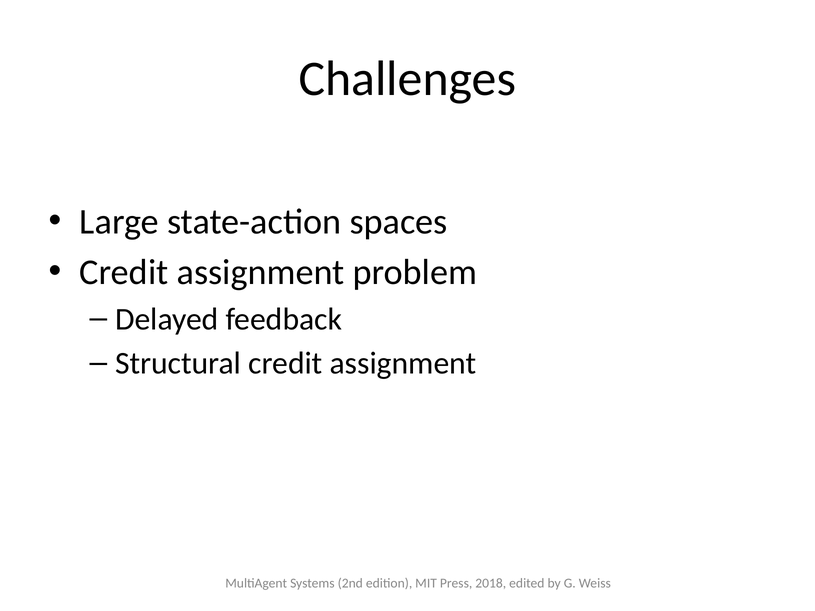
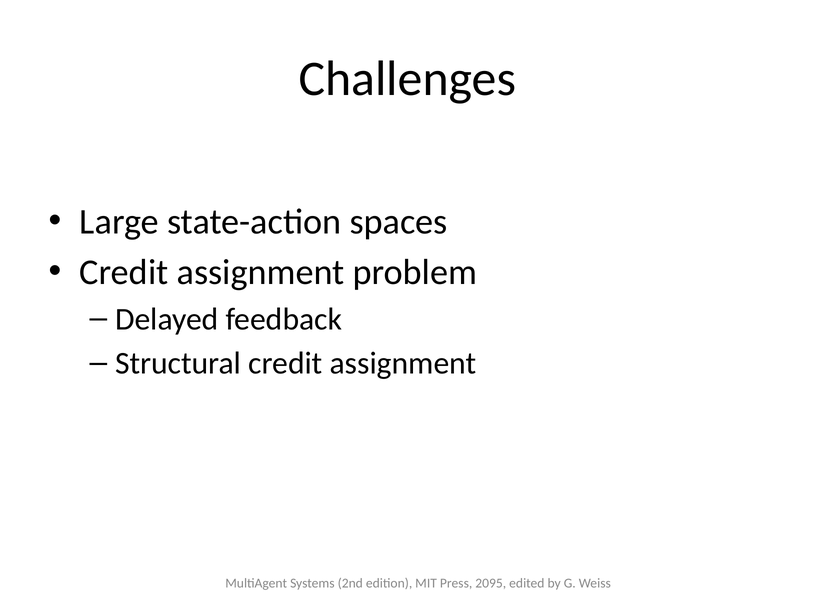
2018: 2018 -> 2095 (491, 584)
